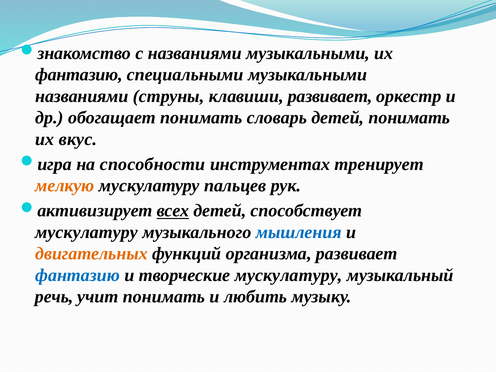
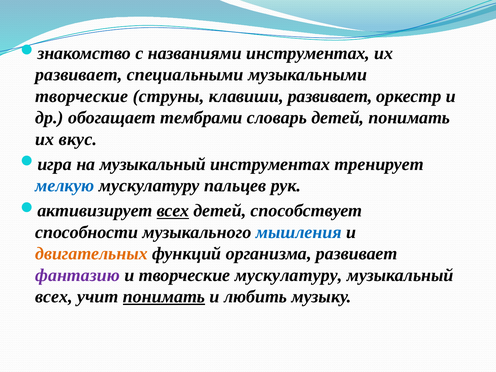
названиями музыкальными: музыкальными -> инструментах (308, 53)
фантазию: фантазию -> развивает (79, 75)
названиями: названиями -> творческие (82, 96)
обогащает понимать: понимать -> тембрами (201, 118)
на способности: способности -> музыкальный (153, 164)
мелкую colour: orange -> blue (65, 186)
мускулатуру: мускулатуру -> способности (87, 232)
фантазию colour: blue -> purple (78, 275)
речь: речь -> всех (54, 297)
понимать underline: none -> present (164, 297)
